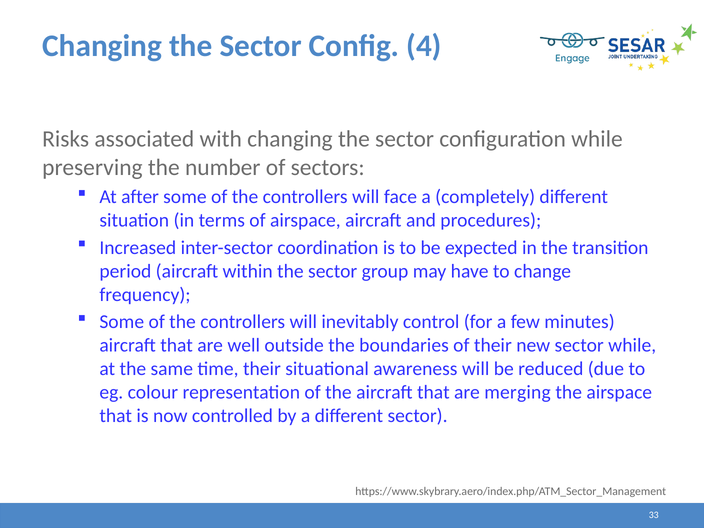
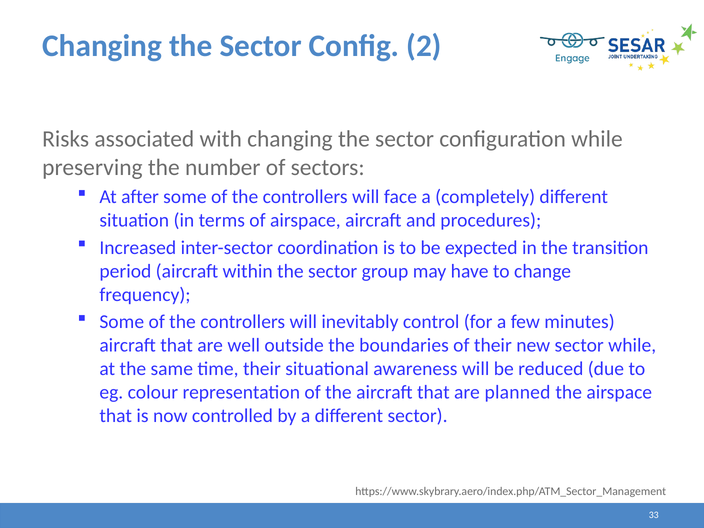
4: 4 -> 2 (424, 46)
merging: merging -> planned (518, 392)
